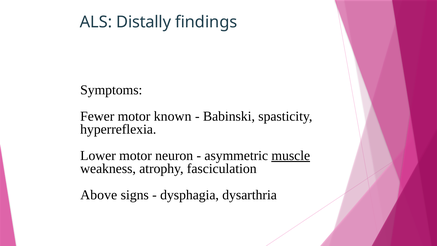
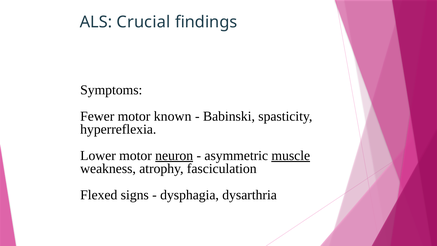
Distally: Distally -> Crucial (143, 22)
neuron underline: none -> present (174, 155)
Above: Above -> Flexed (99, 195)
